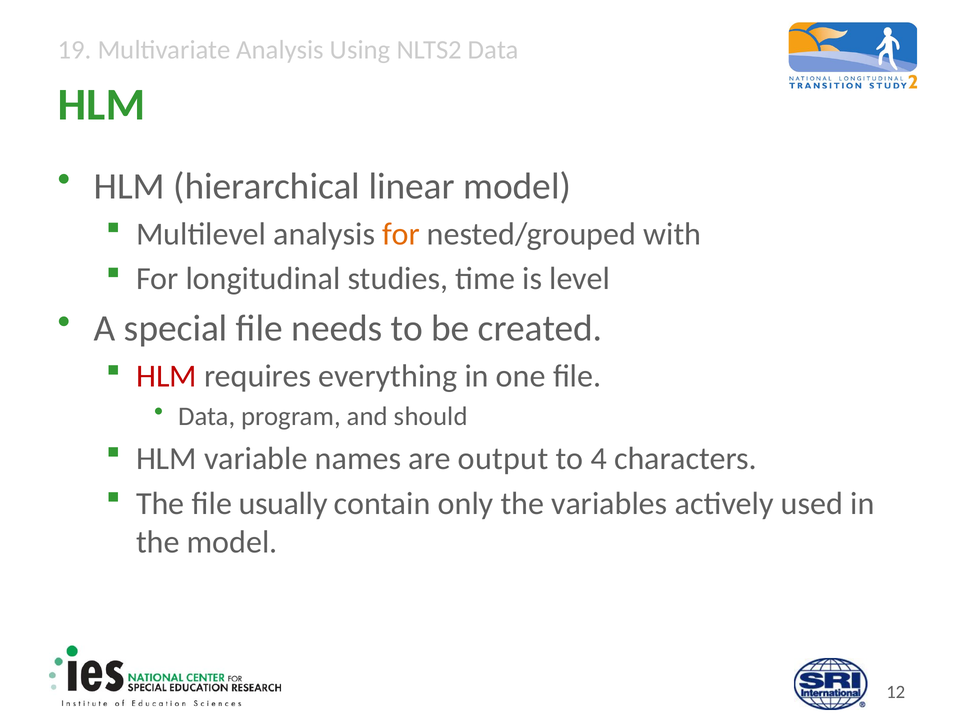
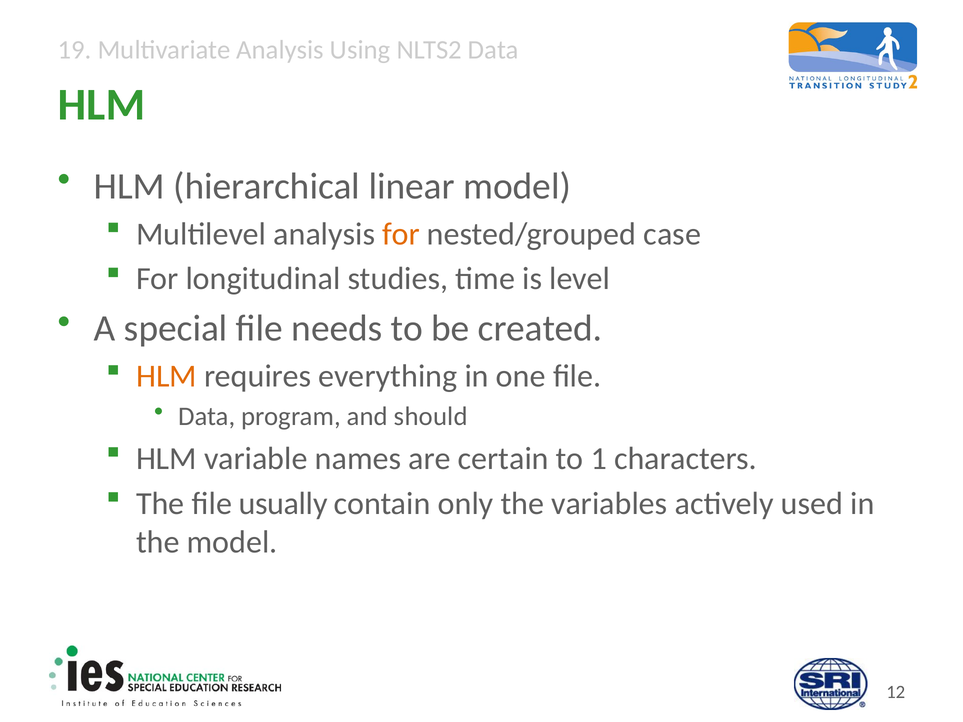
with: with -> case (672, 234)
HLM colour: red -> orange (166, 376)
output: output -> certain (503, 459)
4: 4 -> 1 (599, 459)
